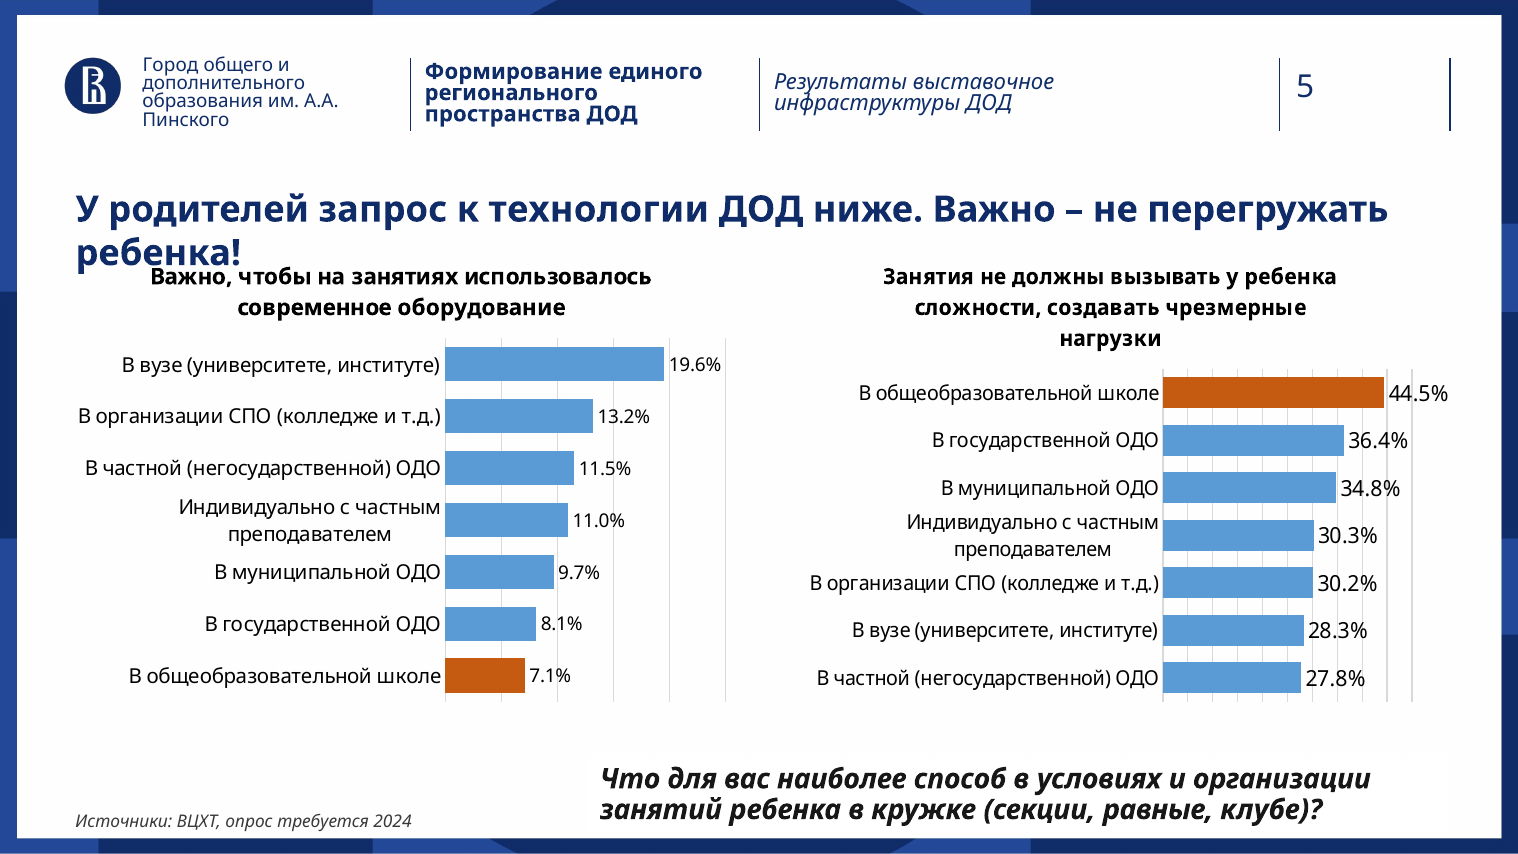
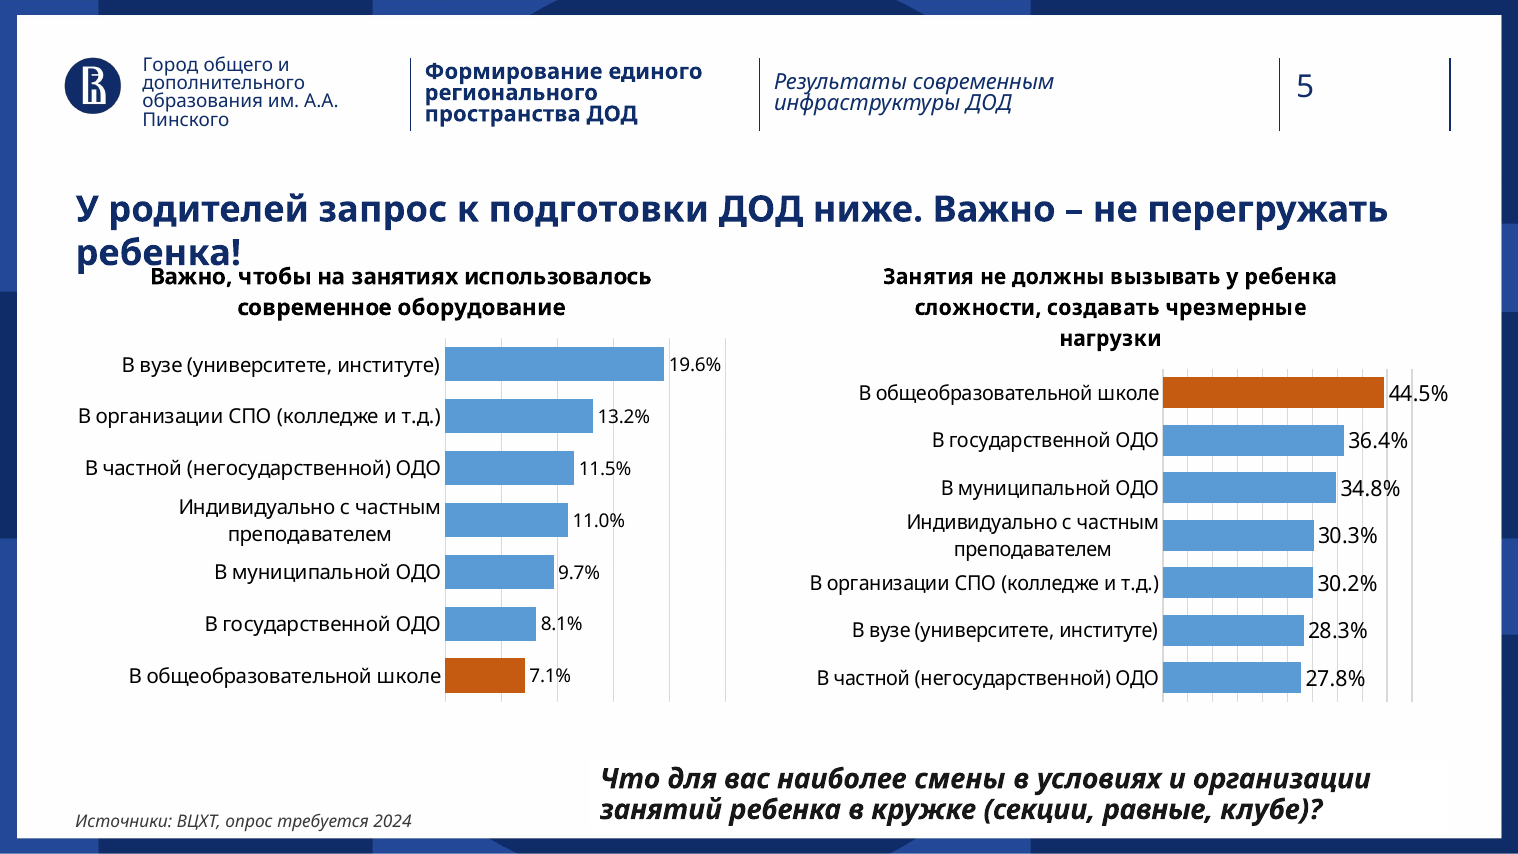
выставочное: выставочное -> современным (984, 82)
технологии: технологии -> подготовки (599, 209)
способ: способ -> смены (960, 779)
